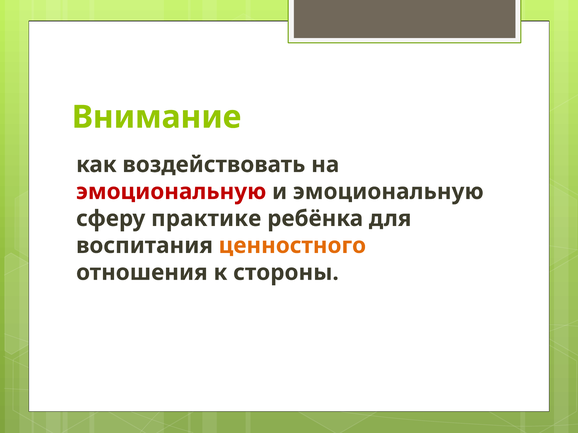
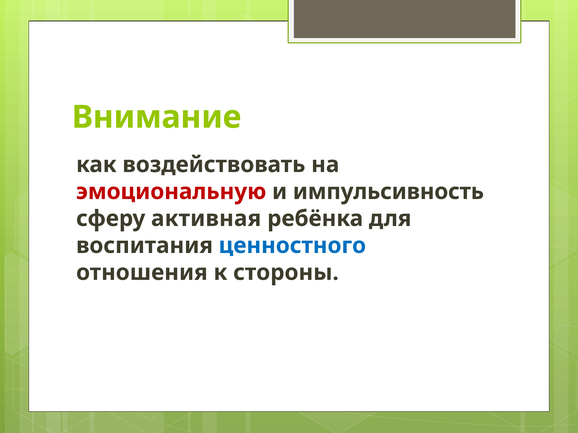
и эмоциональную: эмоциональную -> импульсивность (388, 192)
практике: практике -> активная (206, 219)
ценностного colour: orange -> blue (292, 246)
